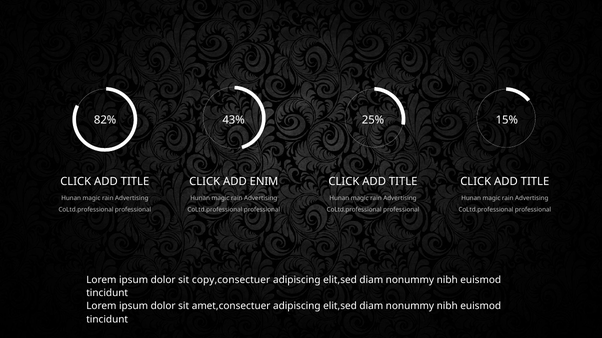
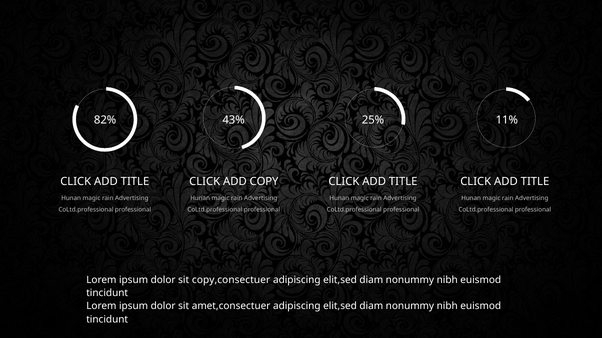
15%: 15% -> 11% (507, 120)
ENIM: ENIM -> COPY (264, 182)
